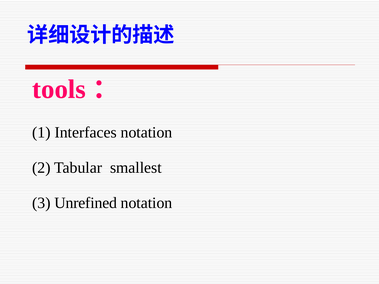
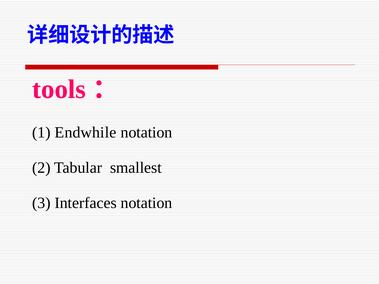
Interfaces: Interfaces -> Endwhile (86, 132)
Unrefined: Unrefined -> Interfaces (86, 203)
